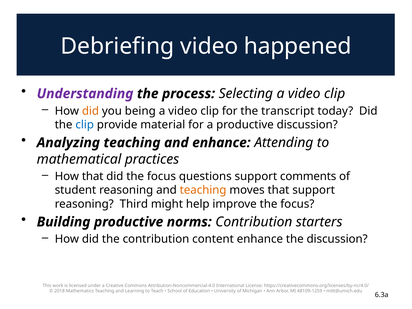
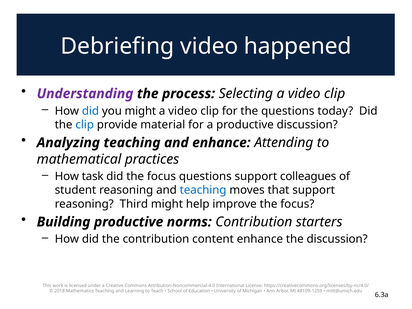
did colour: orange -> blue (90, 111)
you being: being -> might (140, 111)
the transcript: transcript -> questions (288, 111)
How that: that -> task (93, 176)
comments: comments -> colleagues (308, 176)
teaching colour: orange -> blue (203, 190)
